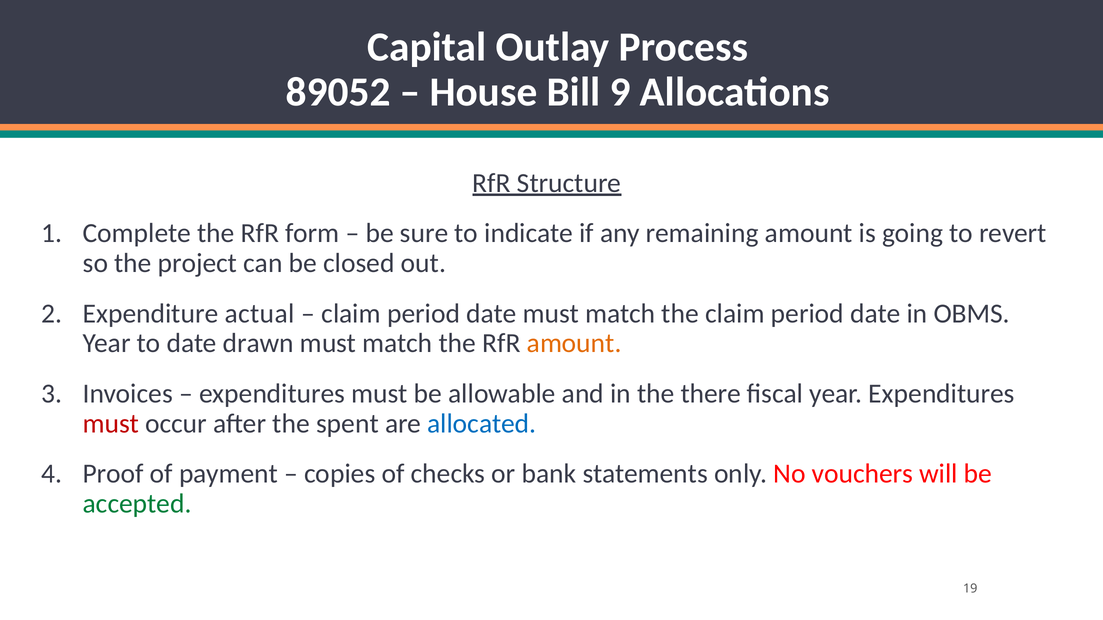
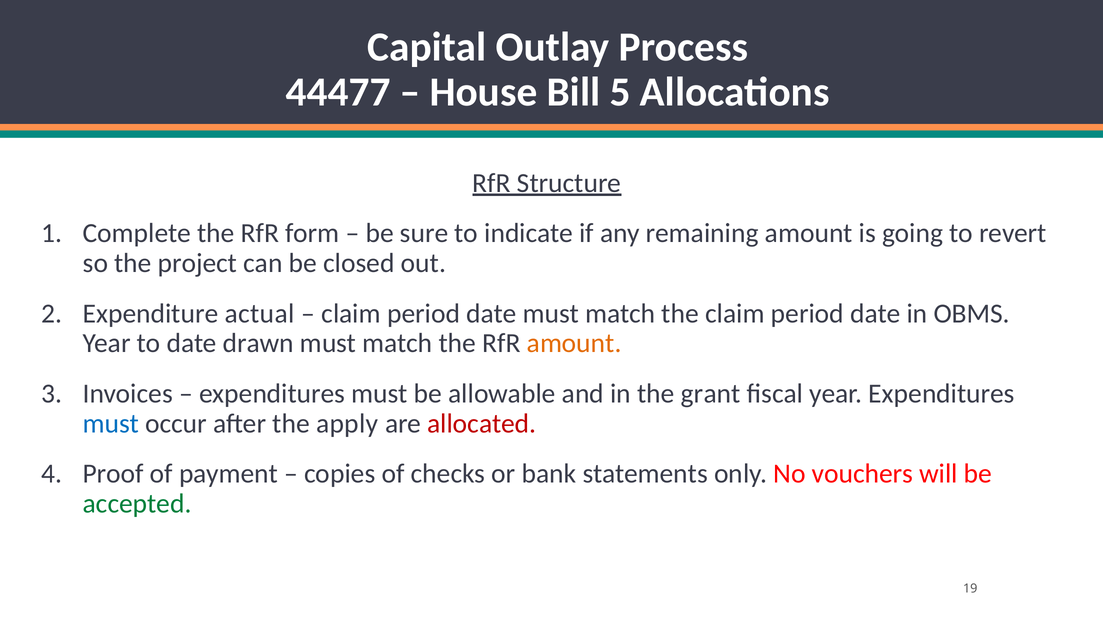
89052: 89052 -> 44477 (338, 92)
9: 9 -> 5 (620, 92)
there: there -> grant (711, 394)
must colour: red -> blue (111, 424)
spent: spent -> apply (347, 424)
allocated colour: blue -> red (482, 424)
